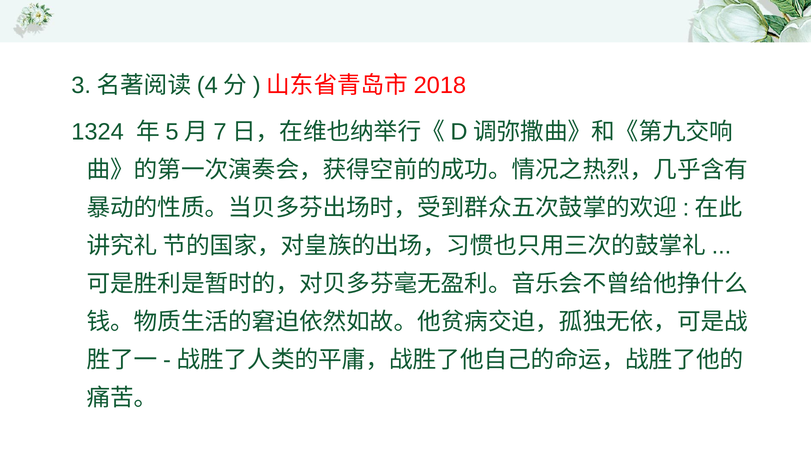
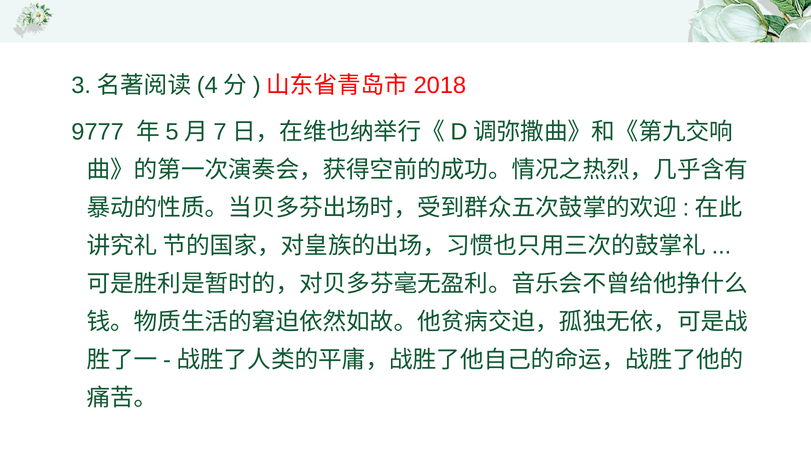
1324: 1324 -> 9777 (98, 132)
